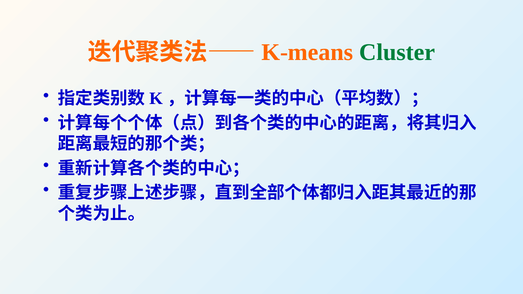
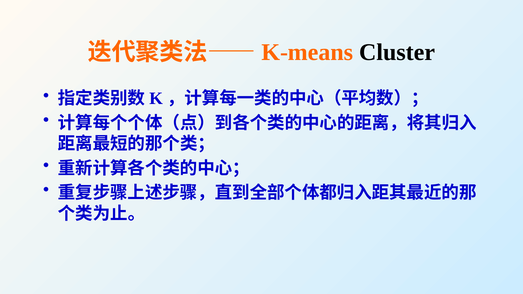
Cluster colour: green -> black (397, 52)
